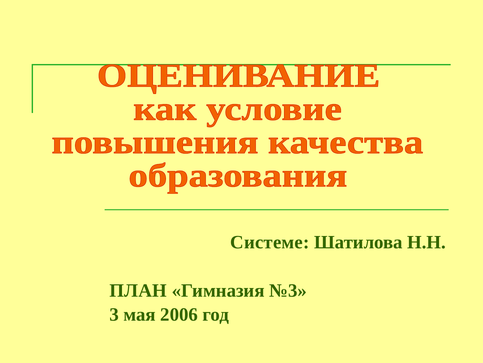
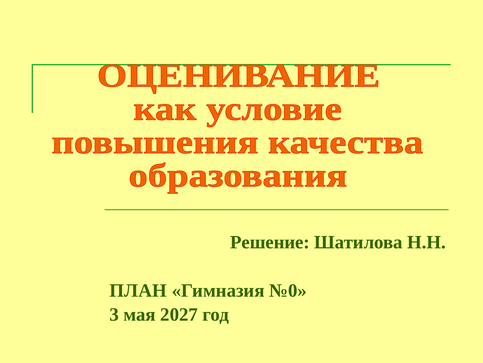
Системе: Системе -> Решение (270, 242)
№3: №3 -> №0 (288, 290)
2006: 2006 -> 2027 (179, 314)
